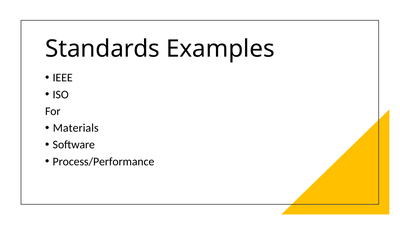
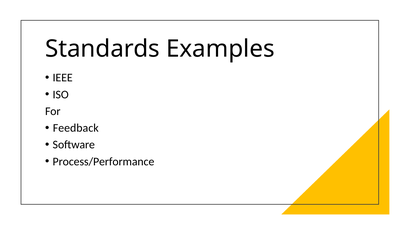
Materials: Materials -> Feedback (76, 128)
